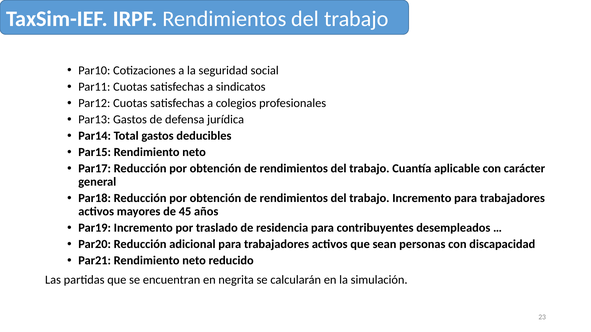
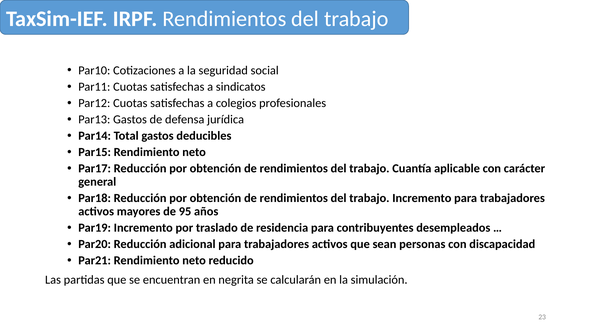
45: 45 -> 95 (185, 212)
